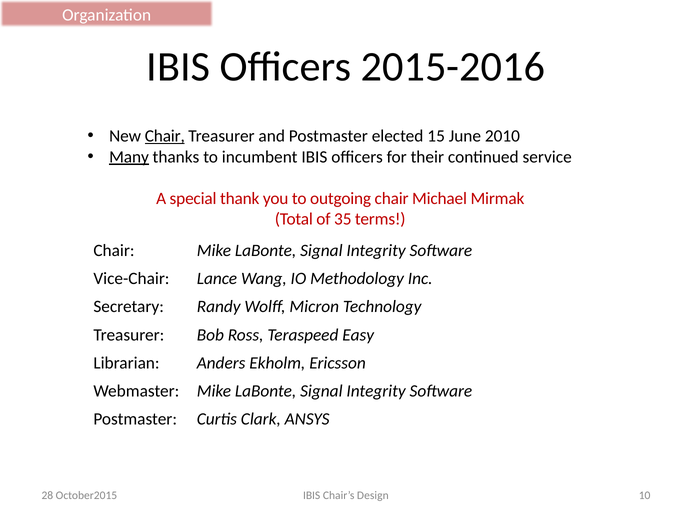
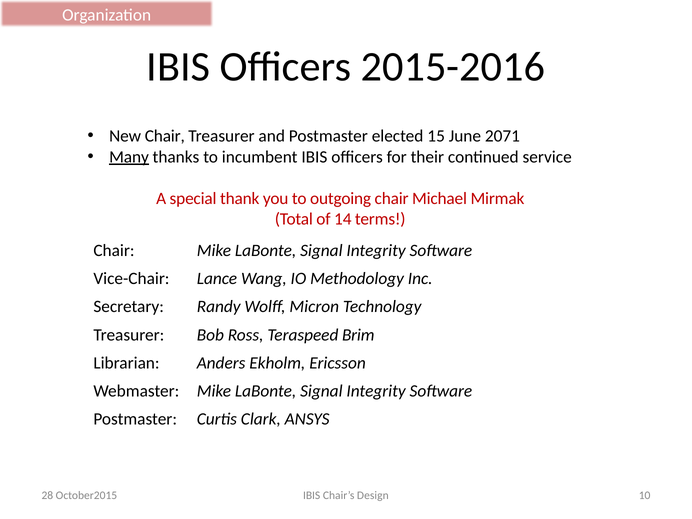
Chair underline: present -> none (165, 136)
2010: 2010 -> 2071 (502, 136)
35: 35 -> 14 (343, 219)
Easy: Easy -> Brim (358, 335)
